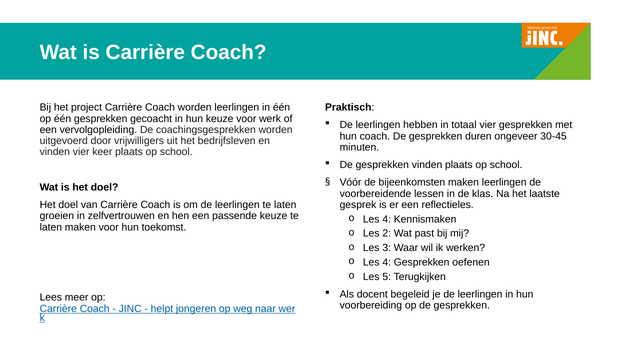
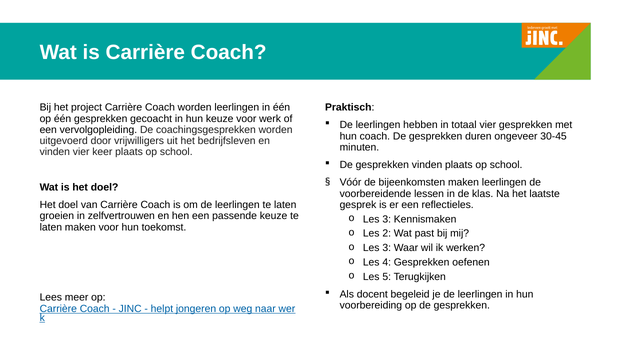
4: 4 -> 3 (387, 219)
